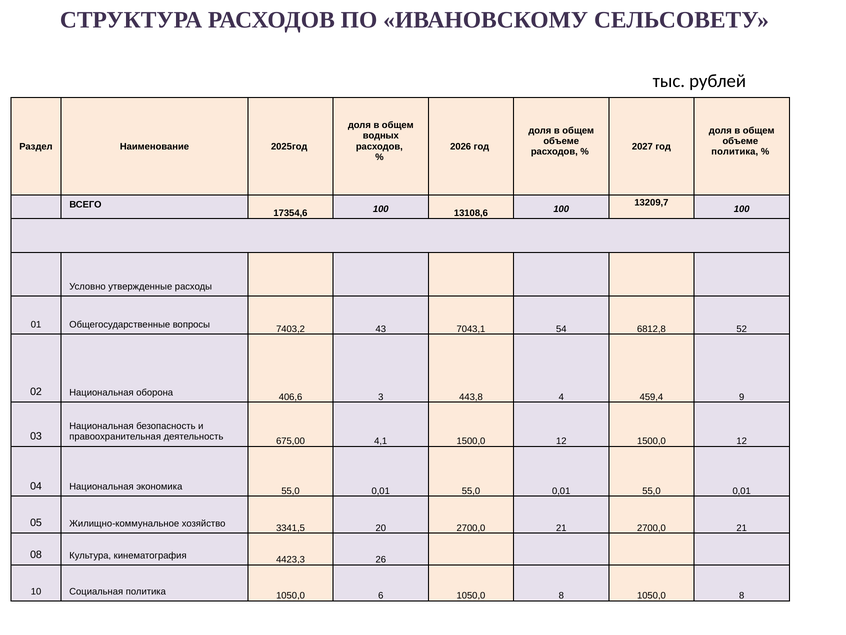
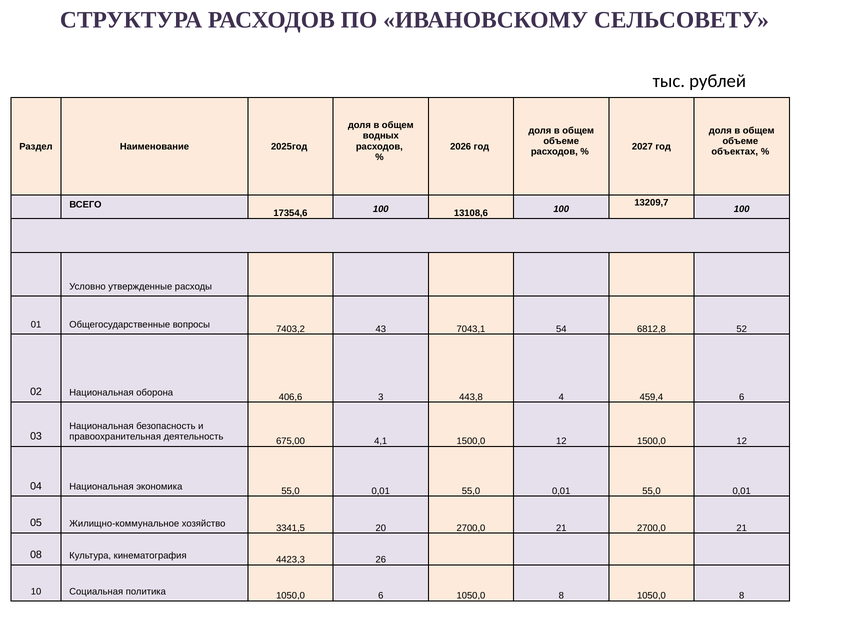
политика: политика -> объектах (735, 152)
459,4 9: 9 -> 6 (742, 397)
